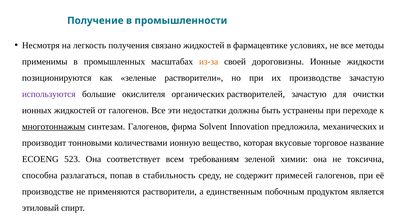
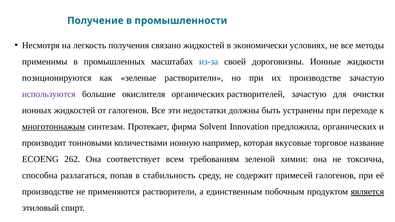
фармацевтике: фармацевтике -> экономически (260, 45)
из-за colour: orange -> blue (209, 62)
синтезам Галогенов: Галогенов -> Протекает (148, 127)
предложила механических: механических -> органических (350, 127)
вещество: вещество -> например (222, 143)
523: 523 -> 262 (72, 159)
является underline: none -> present (367, 192)
